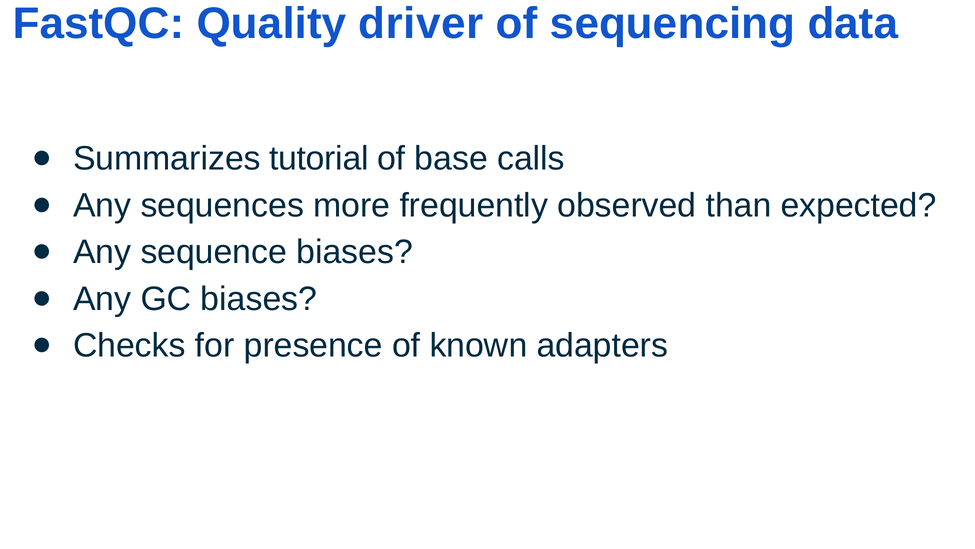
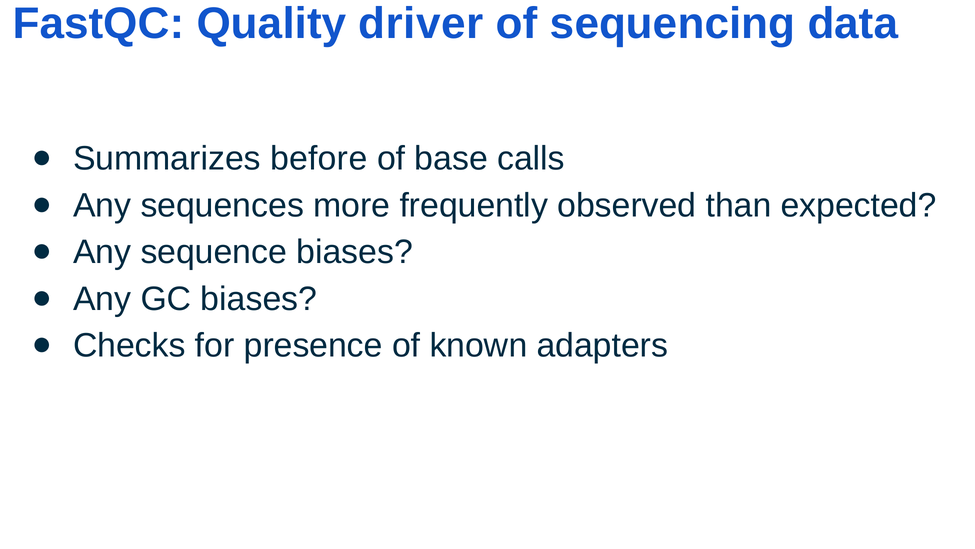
tutorial: tutorial -> before (319, 159)
